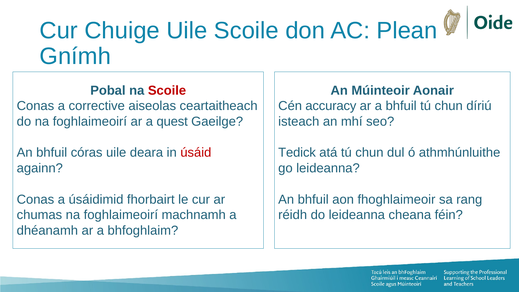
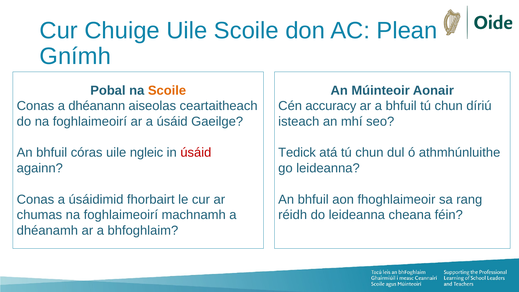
Scoile colour: red -> orange (167, 90)
corrective: corrective -> dhéanann (97, 106)
a quest: quest -> úsáid (172, 122)
deara: deara -> ngleic (147, 153)
